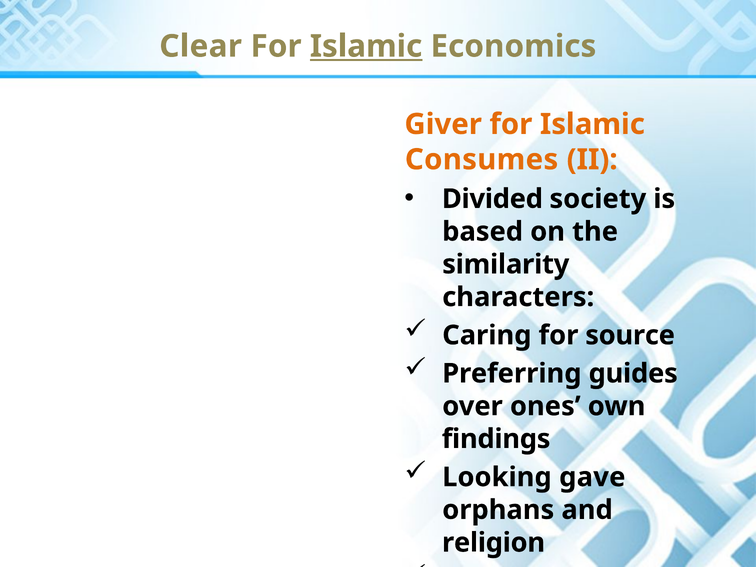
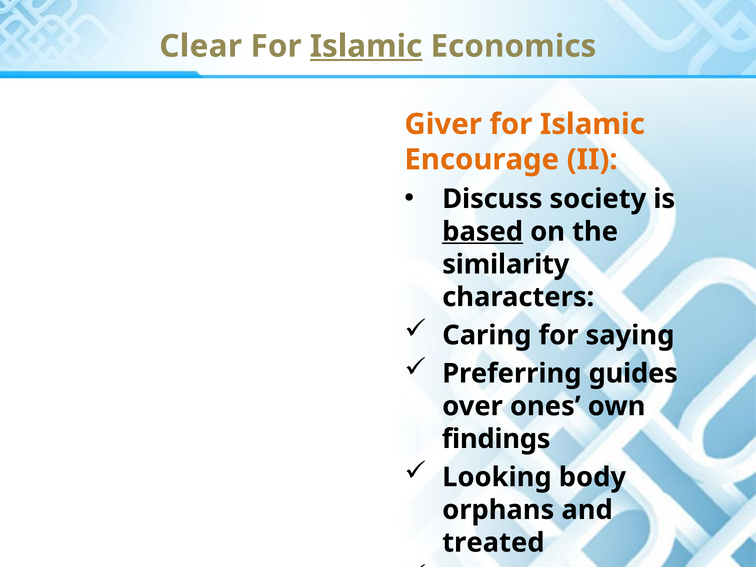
Consumes: Consumes -> Encourage (482, 160)
Divided: Divided -> Discuss (492, 199)
based underline: none -> present (483, 232)
source: source -> saying (630, 335)
gave: gave -> body (592, 477)
religion: religion -> treated (493, 543)
